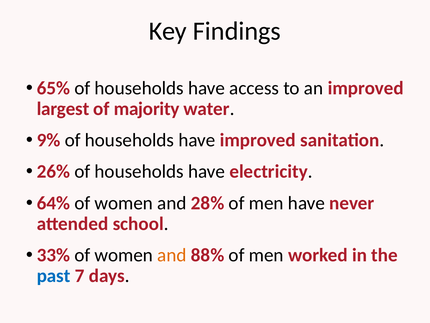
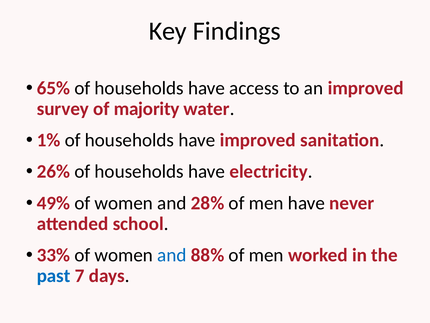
largest: largest -> survey (63, 109)
9%: 9% -> 1% (49, 140)
64%: 64% -> 49% (53, 203)
and colour: orange -> blue (172, 255)
